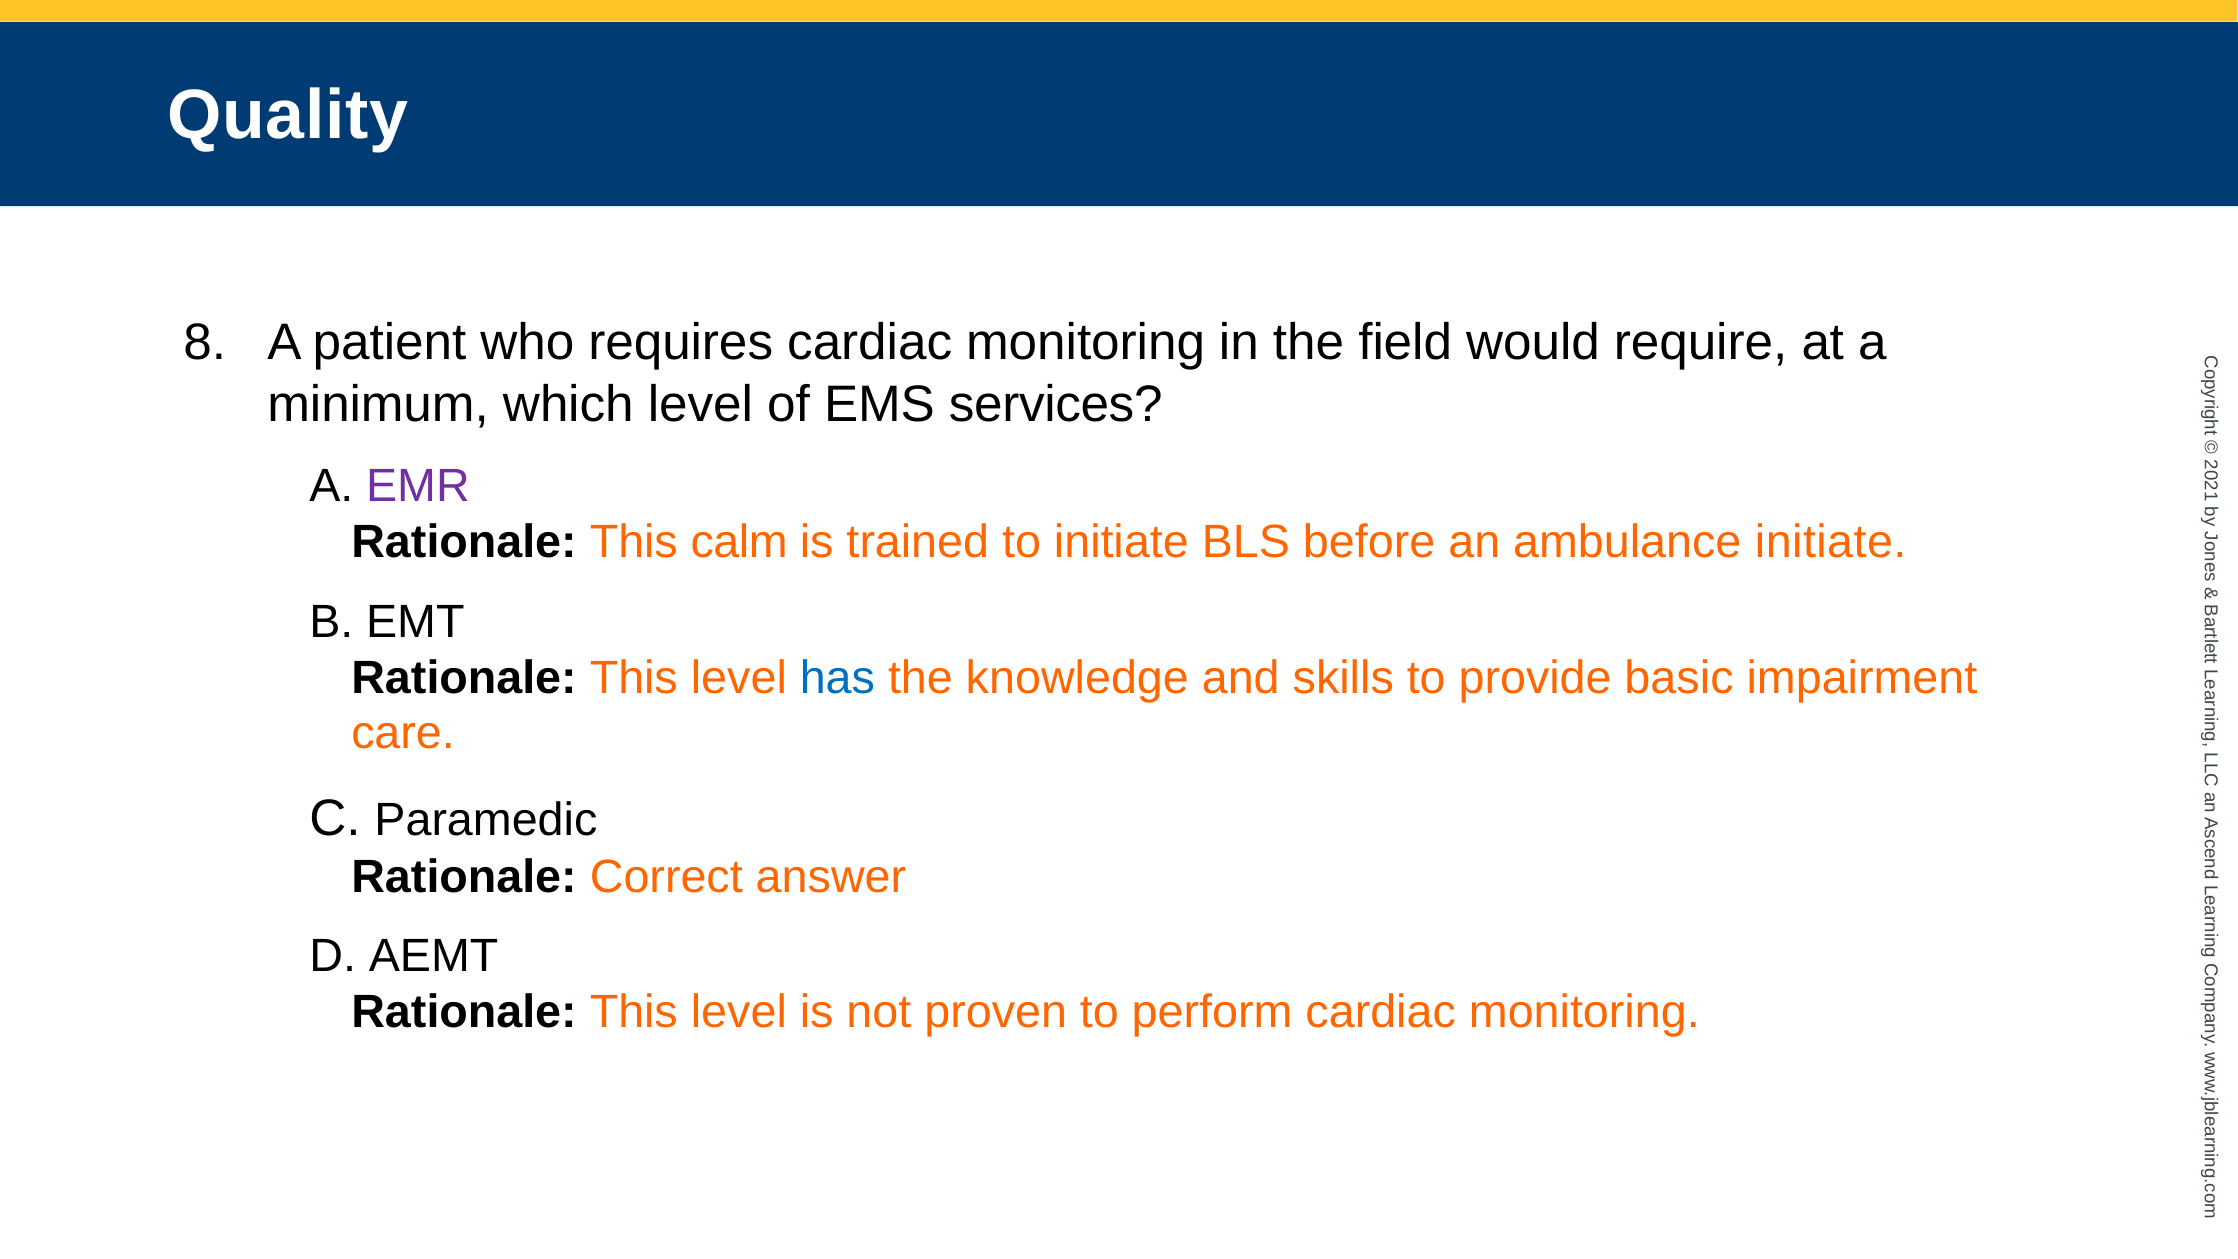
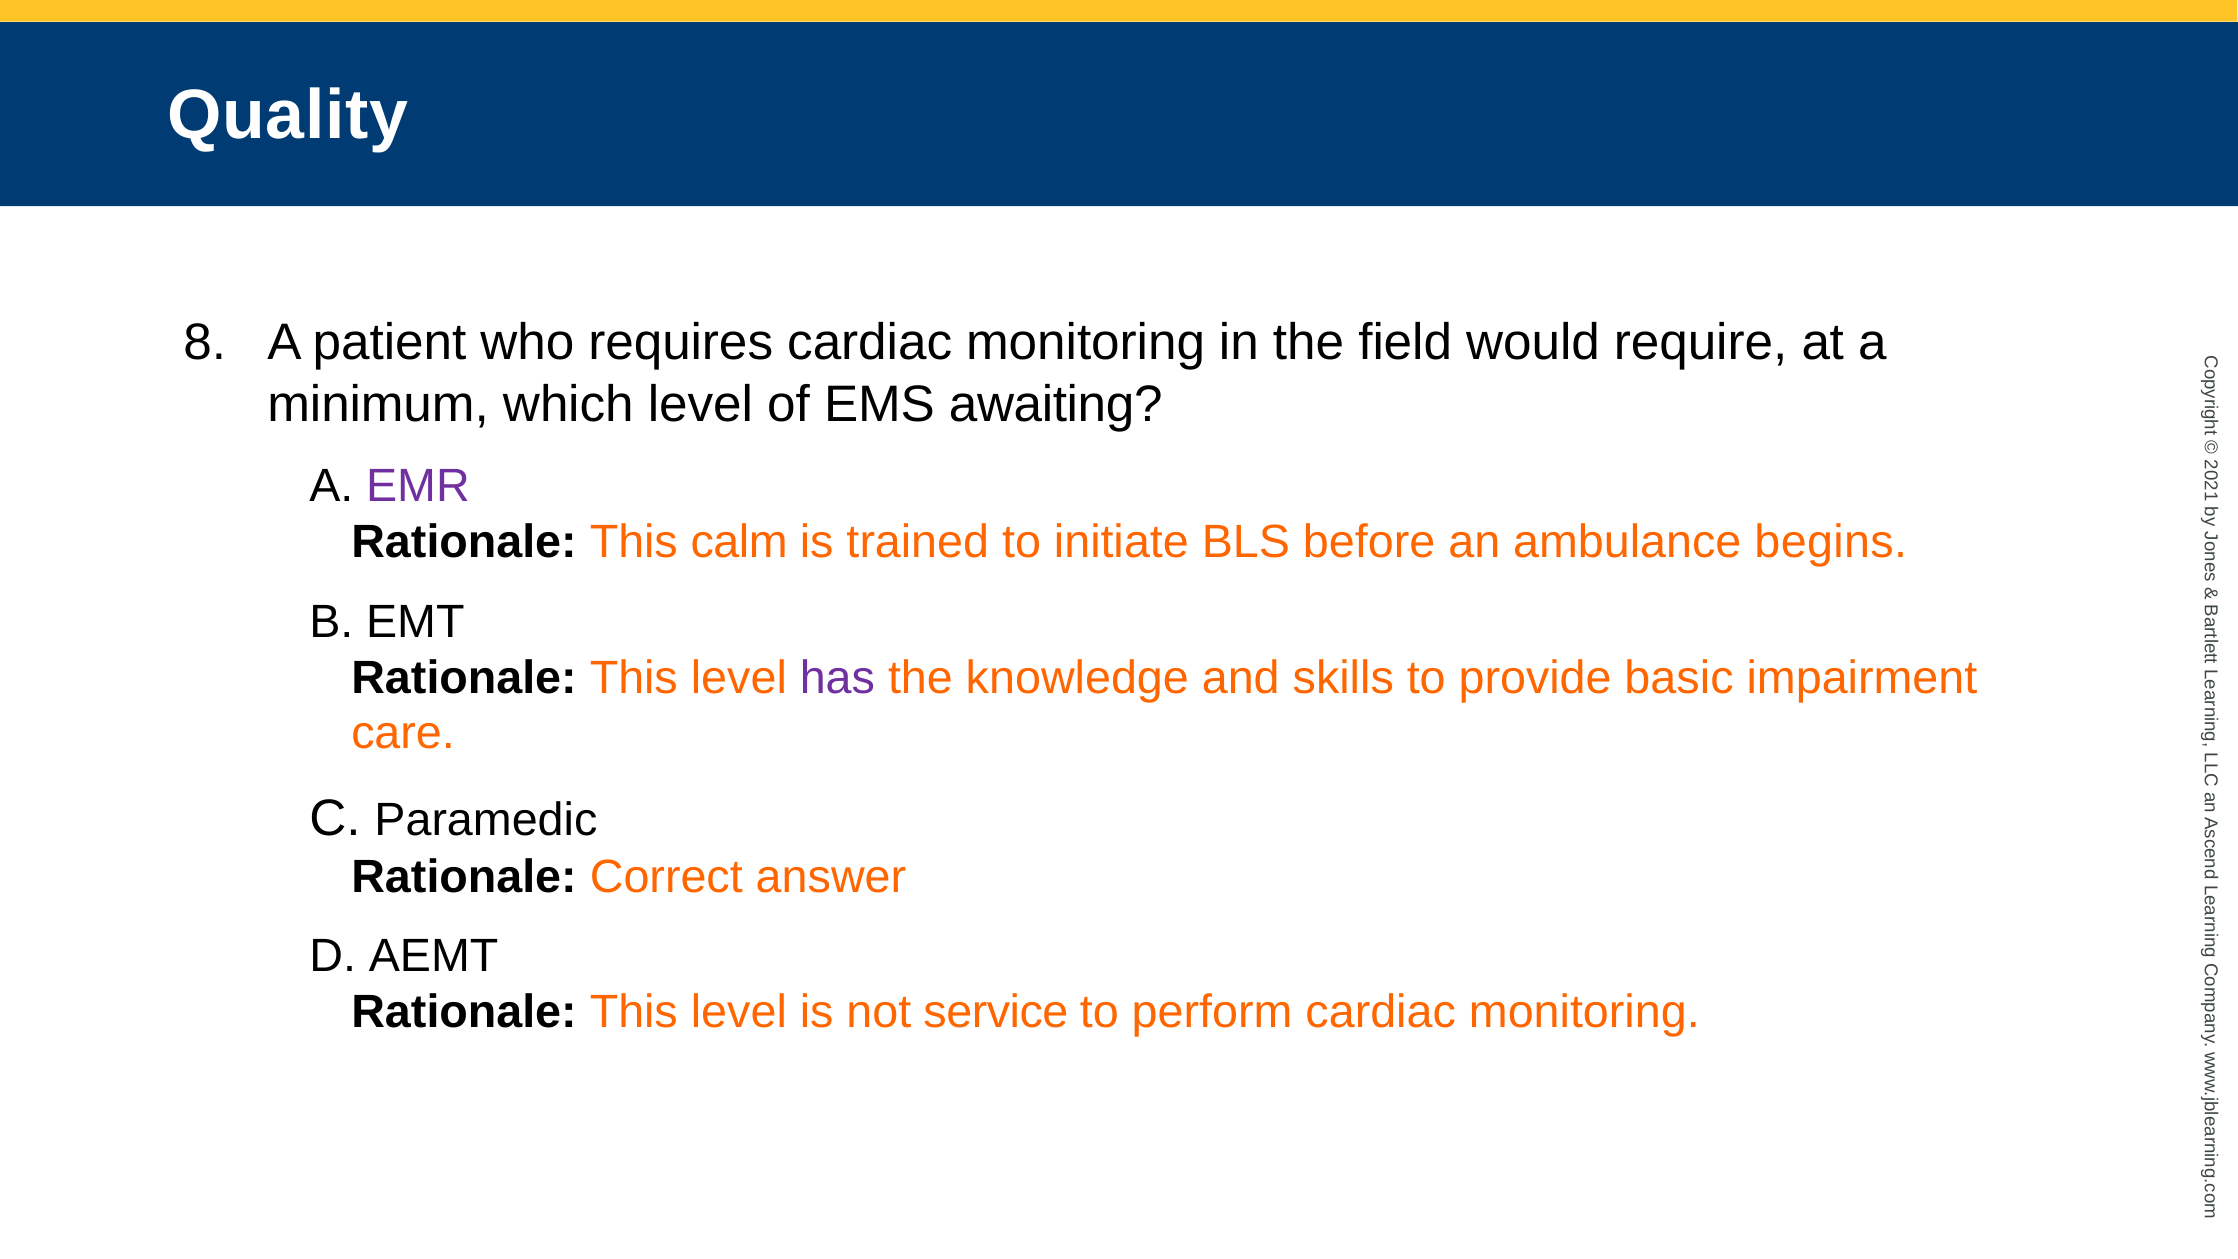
services: services -> awaiting (1056, 405)
ambulance initiate: initiate -> begins (1831, 542)
has colour: blue -> purple (837, 678)
proven: proven -> service (996, 1012)
